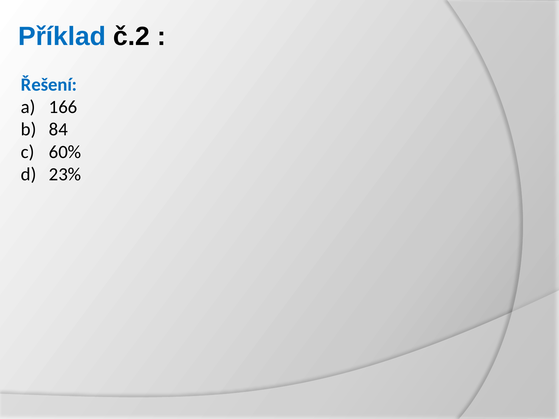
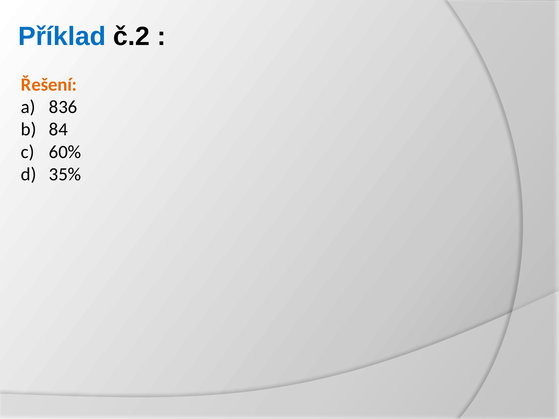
Řešení colour: blue -> orange (49, 85)
166: 166 -> 836 (63, 107)
23%: 23% -> 35% (65, 174)
